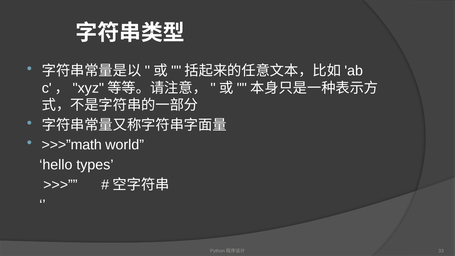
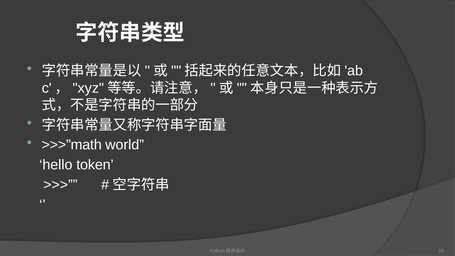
types: types -> token (95, 165)
